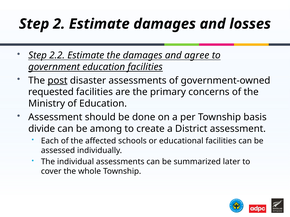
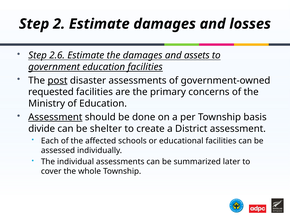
2.2: 2.2 -> 2.6 (57, 55)
agree: agree -> assets (197, 55)
Assessment underline: none -> present (55, 117)
among: among -> shelter (106, 129)
